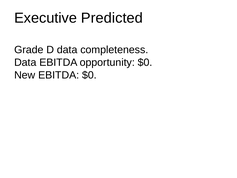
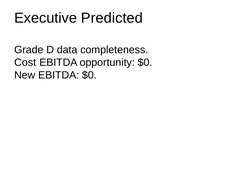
Data: Data -> Cost (25, 62)
